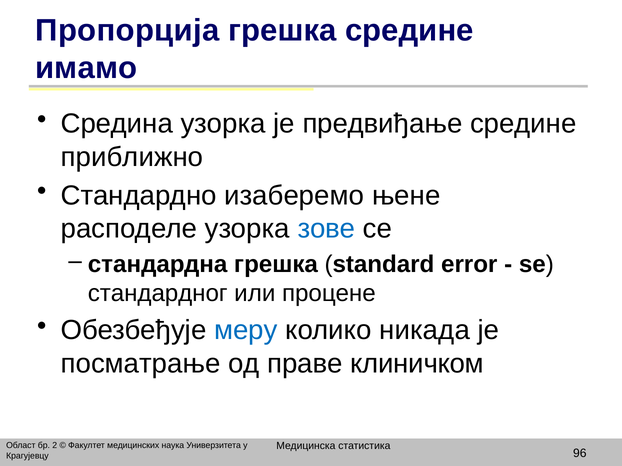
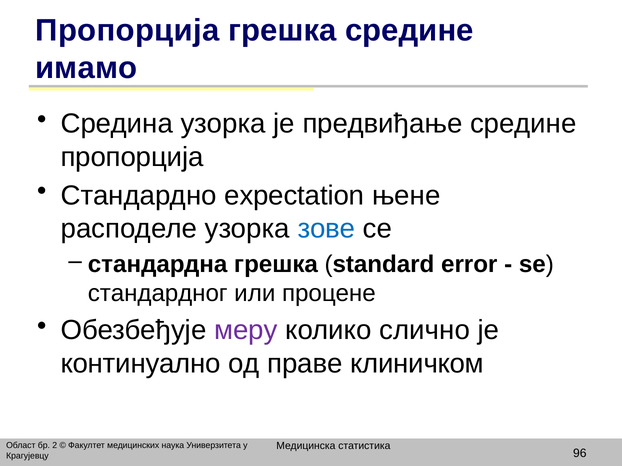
приближно: приближно -> пропорција (132, 157)
изаберемо: изаберемо -> expectation (294, 196)
меру colour: blue -> purple (246, 331)
никада: никада -> слично (425, 331)
посматрање: посматрање -> континуално (141, 364)
